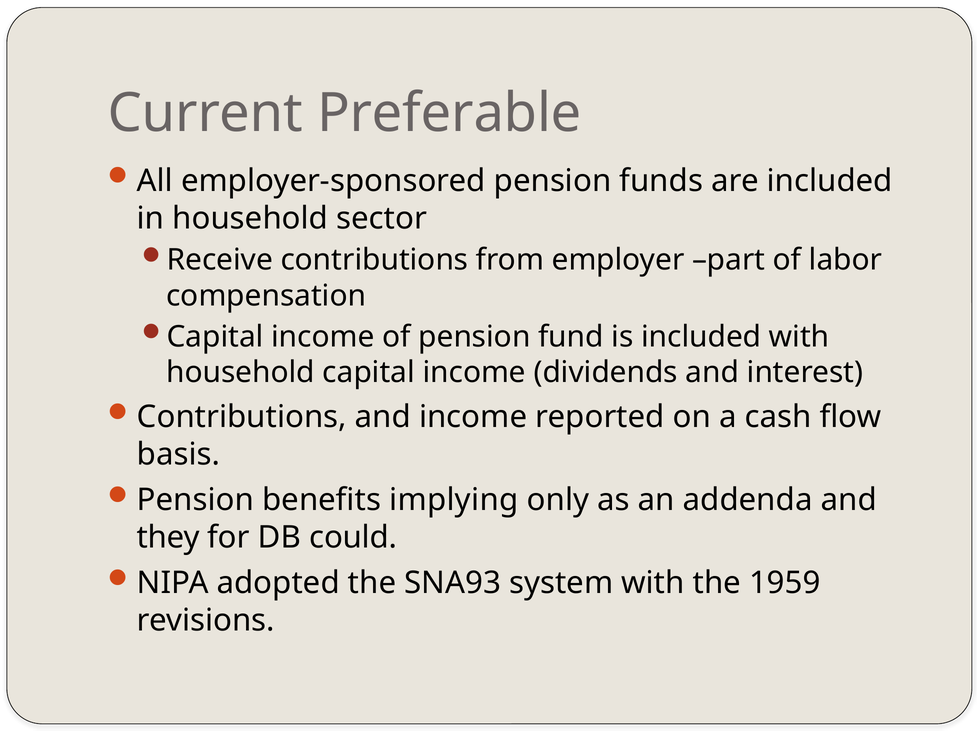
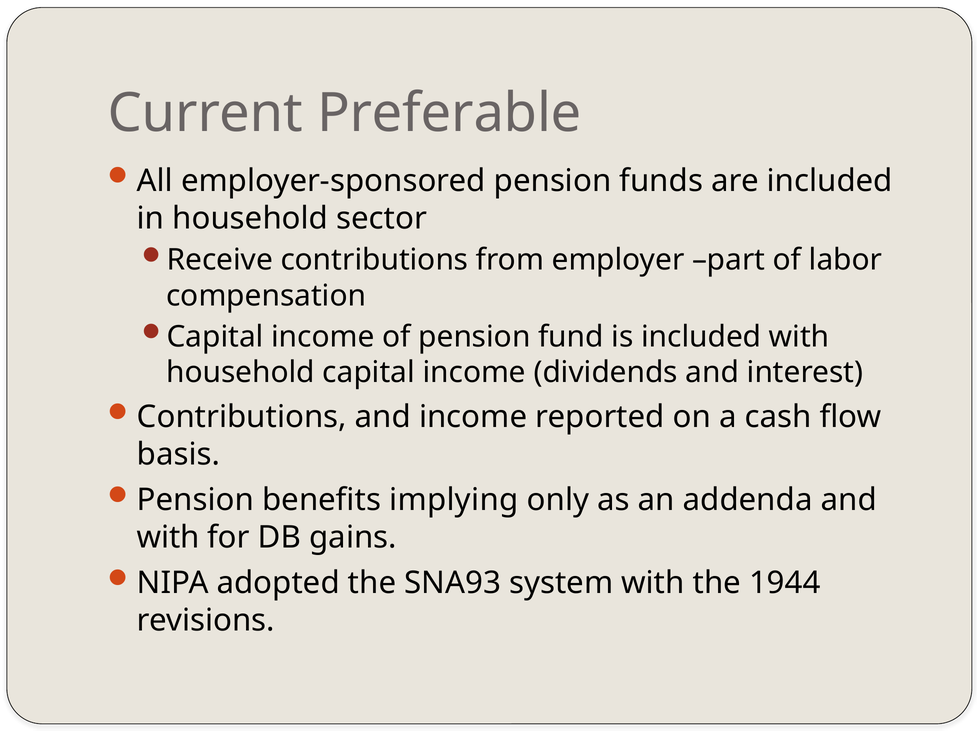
they: they -> with (168, 538)
could: could -> gains (353, 538)
1959: 1959 -> 1944 (785, 583)
